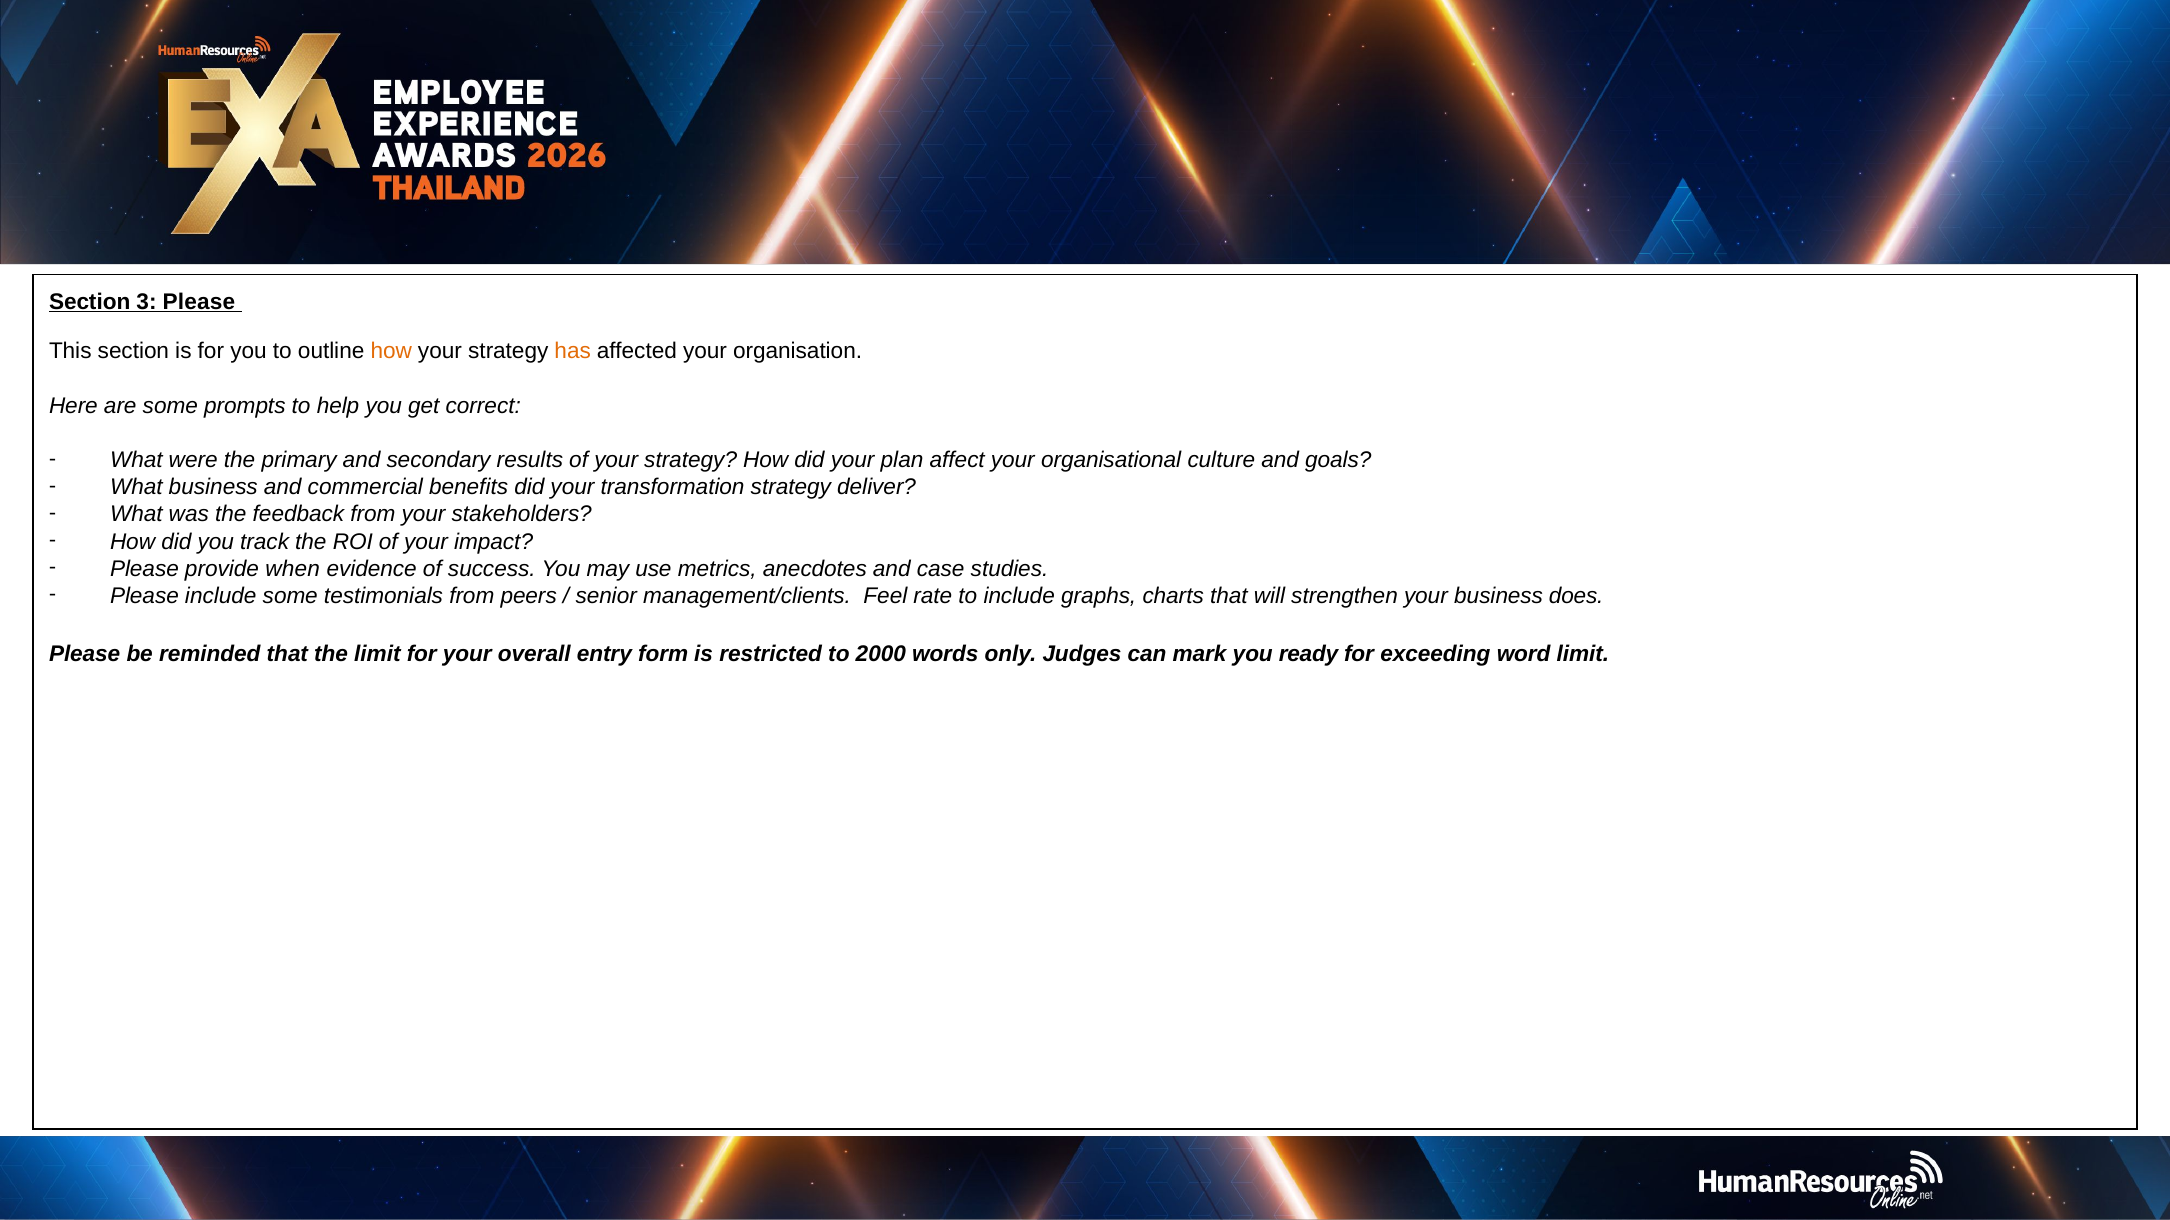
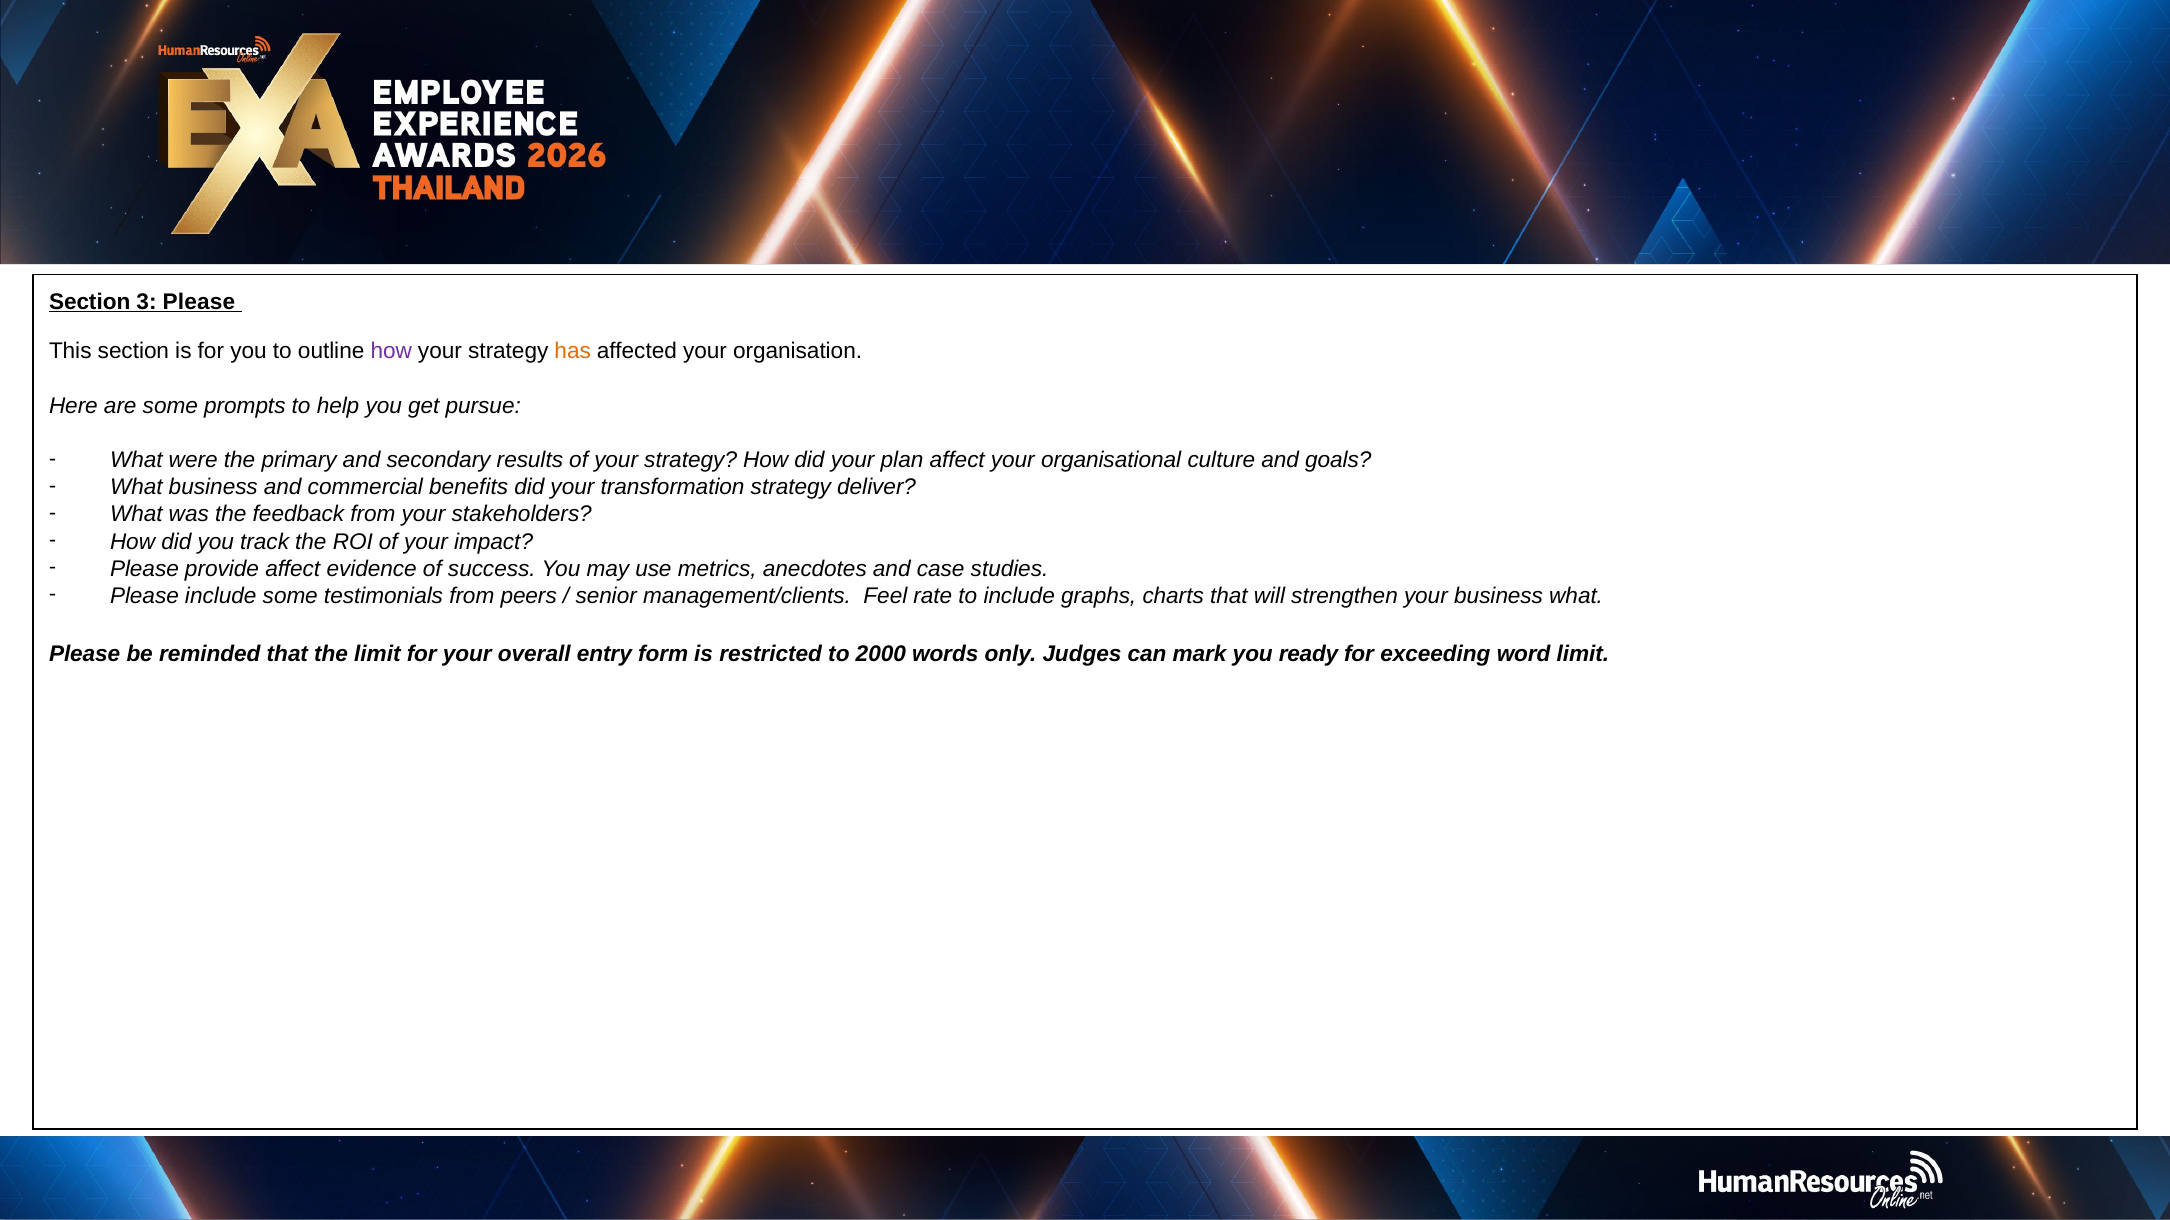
how colour: orange -> purple (391, 352)
correct: correct -> pursue (483, 406)
provide when: when -> affect (293, 569)
business does: does -> what (1576, 596)
